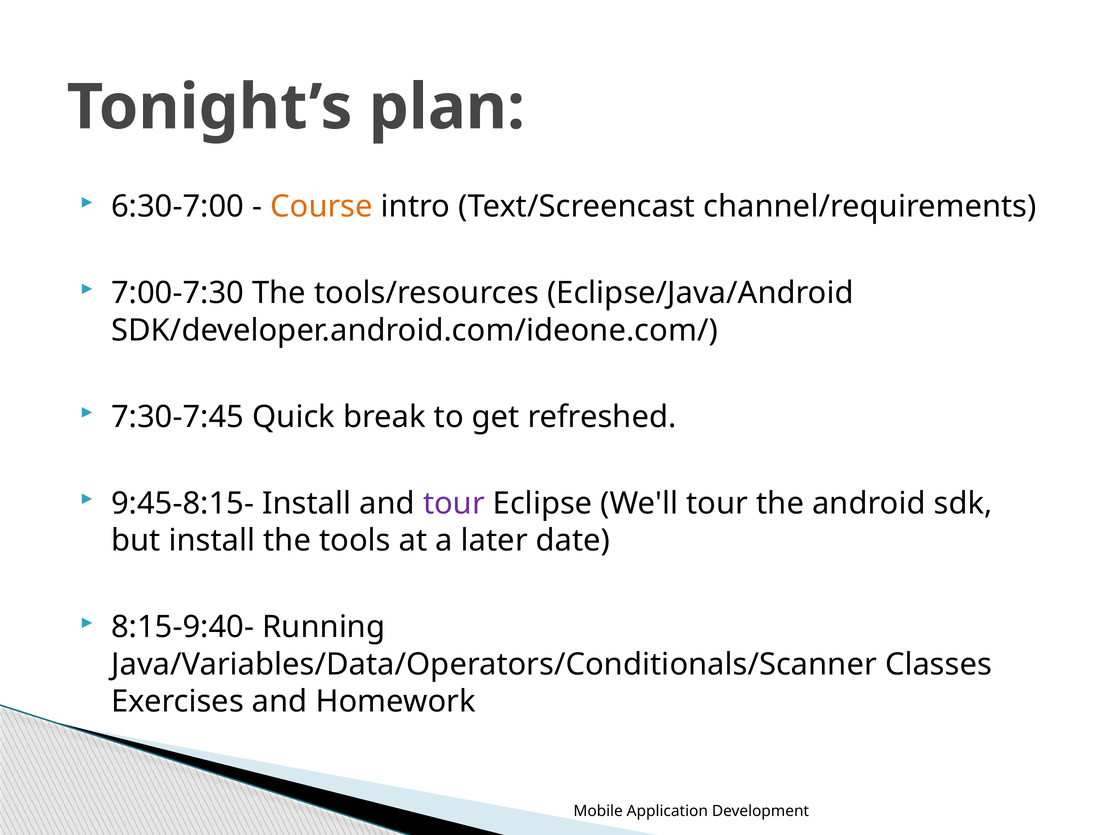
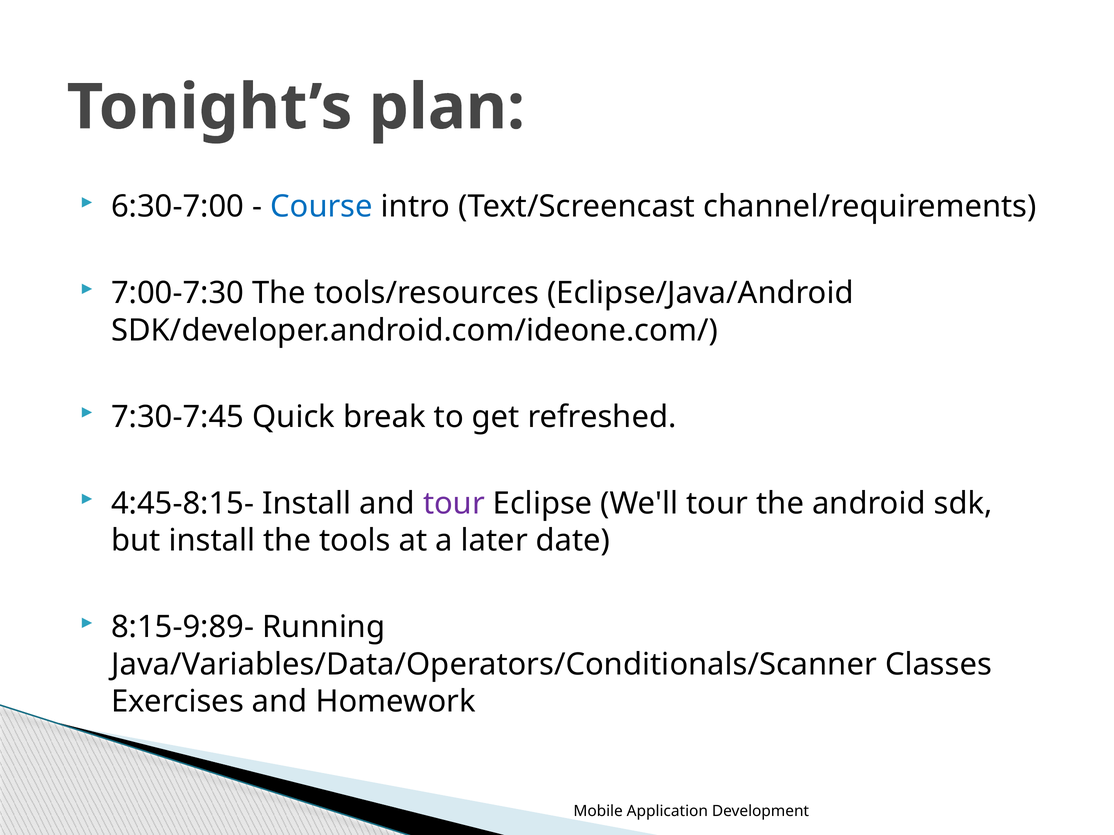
Course colour: orange -> blue (322, 207)
9:45-8:15-: 9:45-8:15- -> 4:45-8:15- (183, 504)
8:15-9:40-: 8:15-9:40- -> 8:15-9:89- (183, 628)
